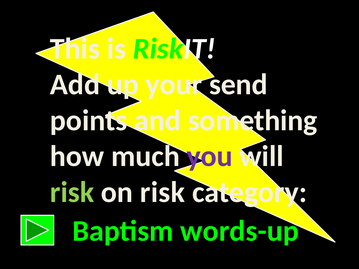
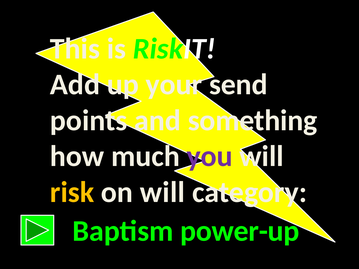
risk colour: light green -> yellow (72, 192)
on risk: risk -> will (162, 192)
words-up: words-up -> power-up (240, 231)
